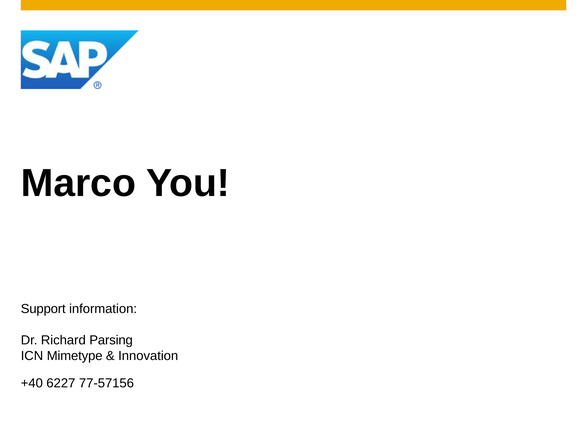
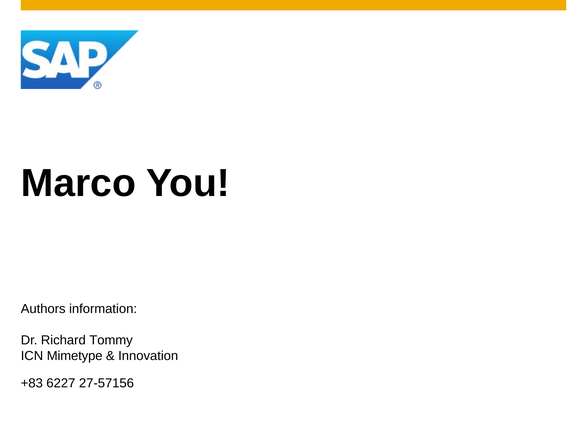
Support: Support -> Authors (43, 309)
Parsing: Parsing -> Tommy (111, 340)
+40: +40 -> +83 (32, 383)
77-57156: 77-57156 -> 27-57156 (106, 383)
